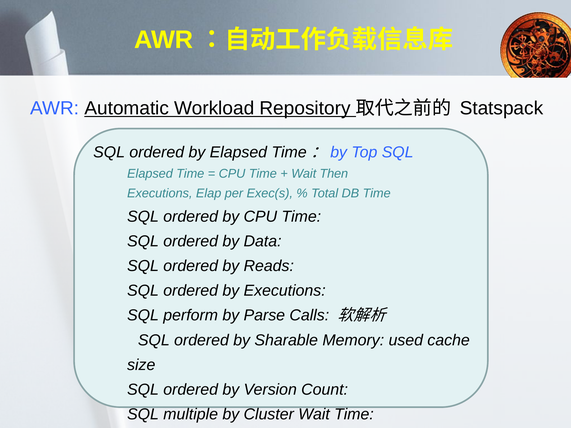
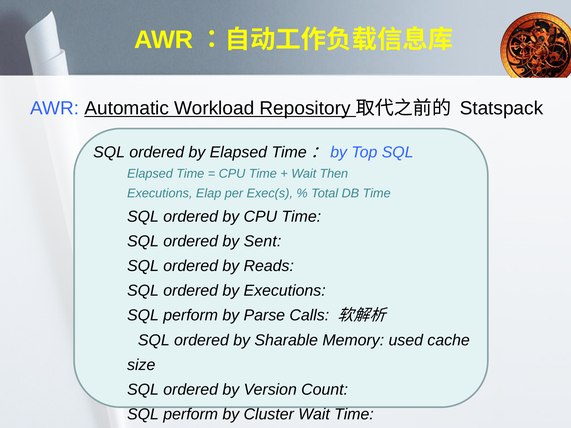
Data: Data -> Sent (263, 241)
multiple: multiple -> perform (191, 415)
